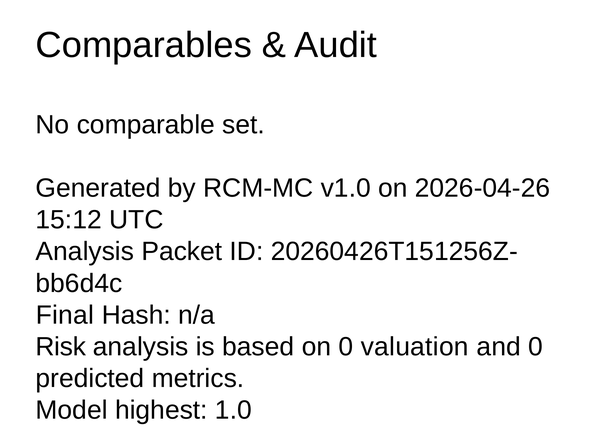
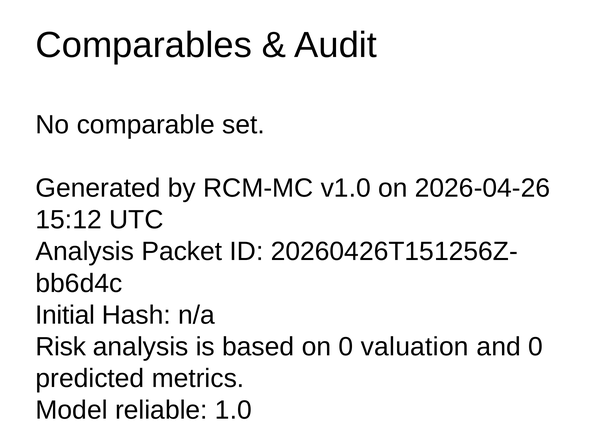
Final: Final -> Initial (65, 315)
highest: highest -> reliable (161, 410)
